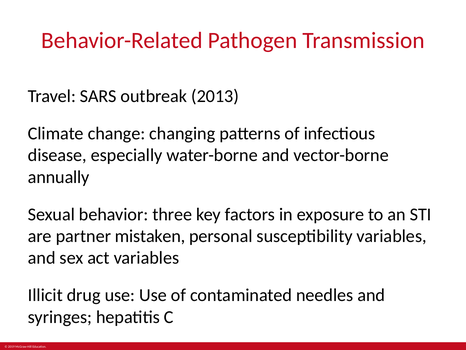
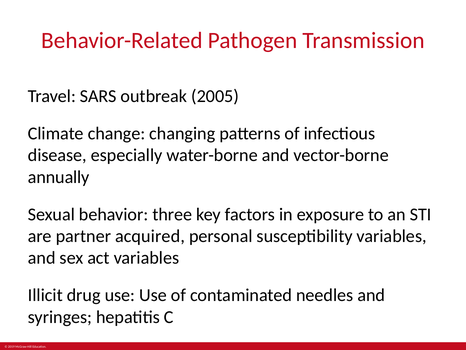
2013: 2013 -> 2005 (215, 96)
mistaken: mistaken -> acquired (150, 236)
